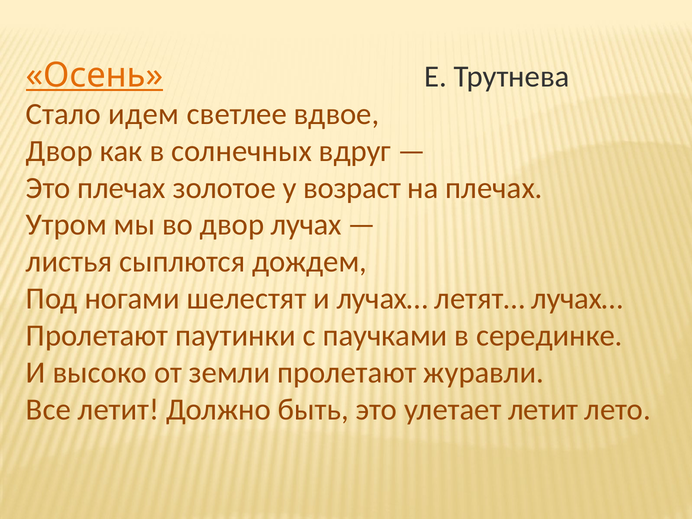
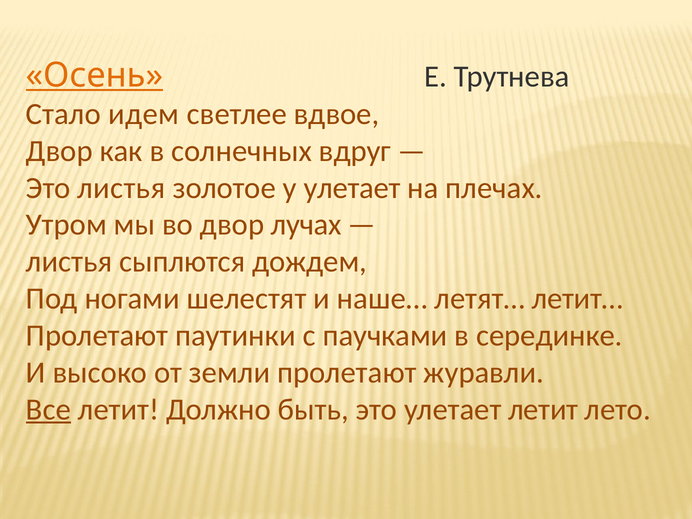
Это плечах: плечах -> листья (121, 188)
у возраст: возраст -> улетает (352, 188)
и лучах…: лучах… -> наше… (382, 299)
летят… лучах…: лучах… -> летит… (577, 299)
Все underline: none -> present (48, 409)
